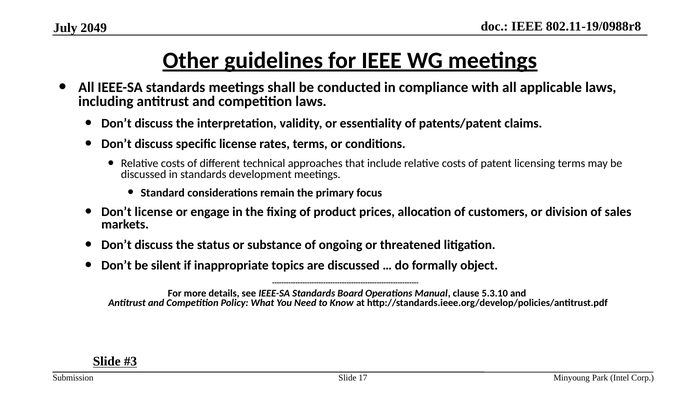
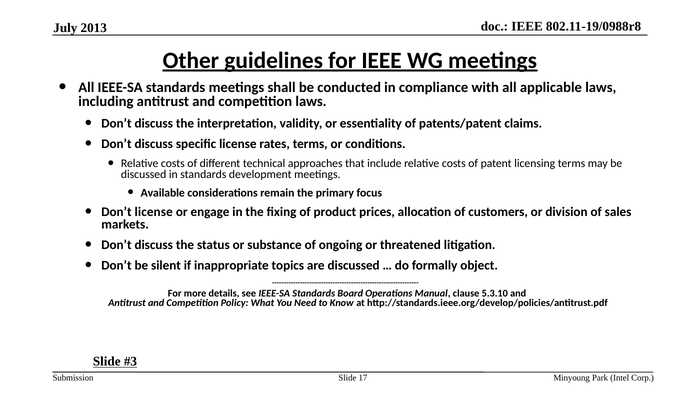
2049: 2049 -> 2013 (94, 28)
Standard: Standard -> Available (163, 193)
